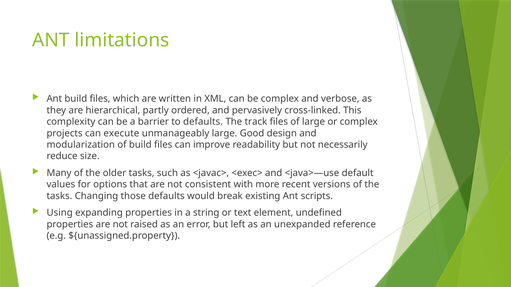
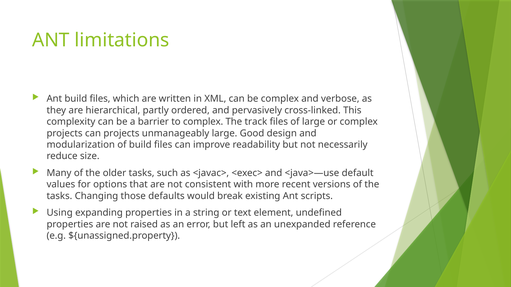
to defaults: defaults -> complex (203, 122)
can execute: execute -> projects (121, 133)
